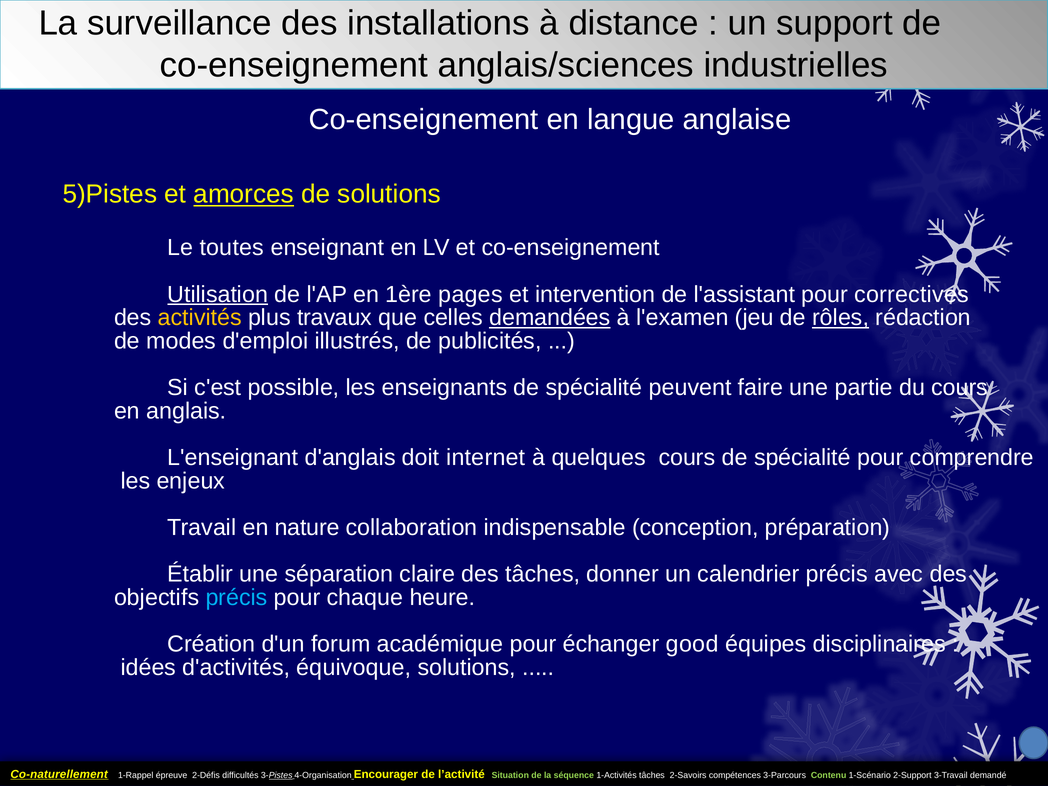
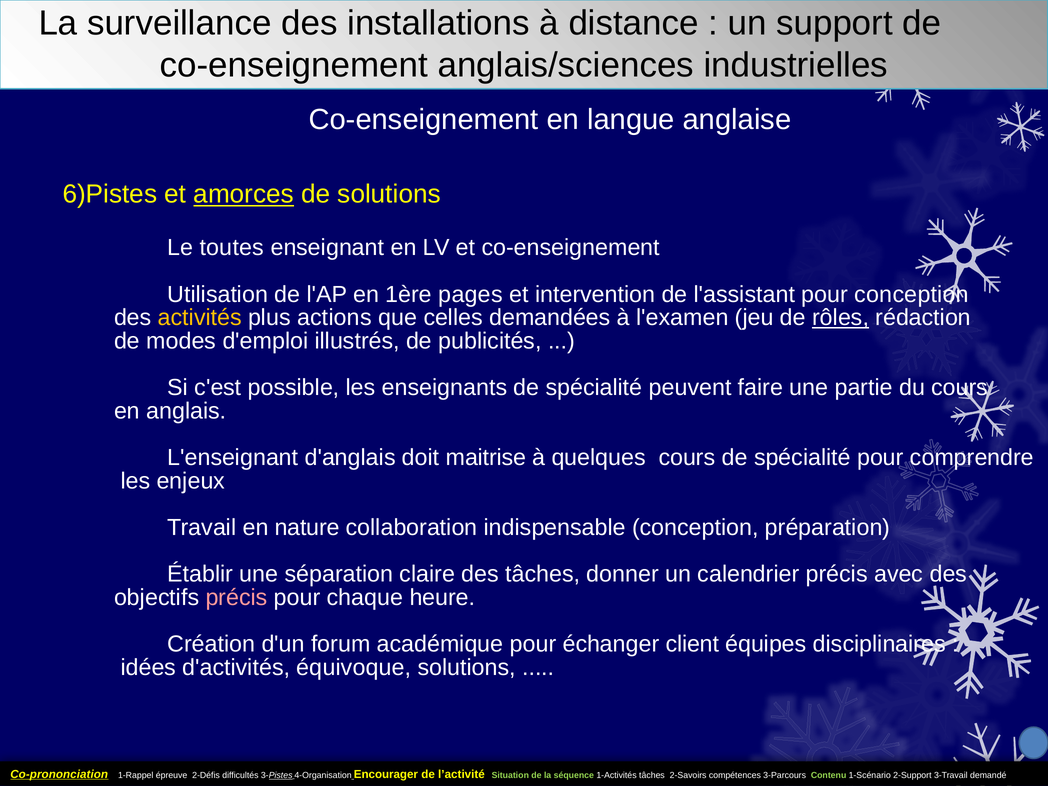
5)Pistes: 5)Pistes -> 6)Pistes (110, 194)
Utilisation underline: present -> none (218, 294)
pour correctives: correctives -> conception (912, 294)
travaux: travaux -> actions (334, 318)
demandées underline: present -> none (550, 318)
internet: internet -> maitrise (486, 458)
précis colour: light blue -> pink (237, 597)
good: good -> client (692, 644)
Co-naturellement: Co-naturellement -> Co-prononciation (59, 774)
